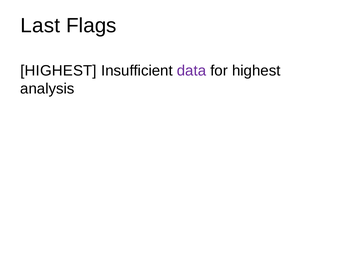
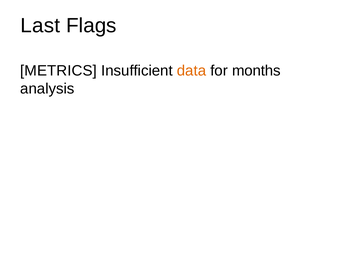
HIGHEST: HIGHEST -> METRICS (59, 71)
data colour: purple -> orange (192, 71)
for highest: highest -> months (256, 71)
